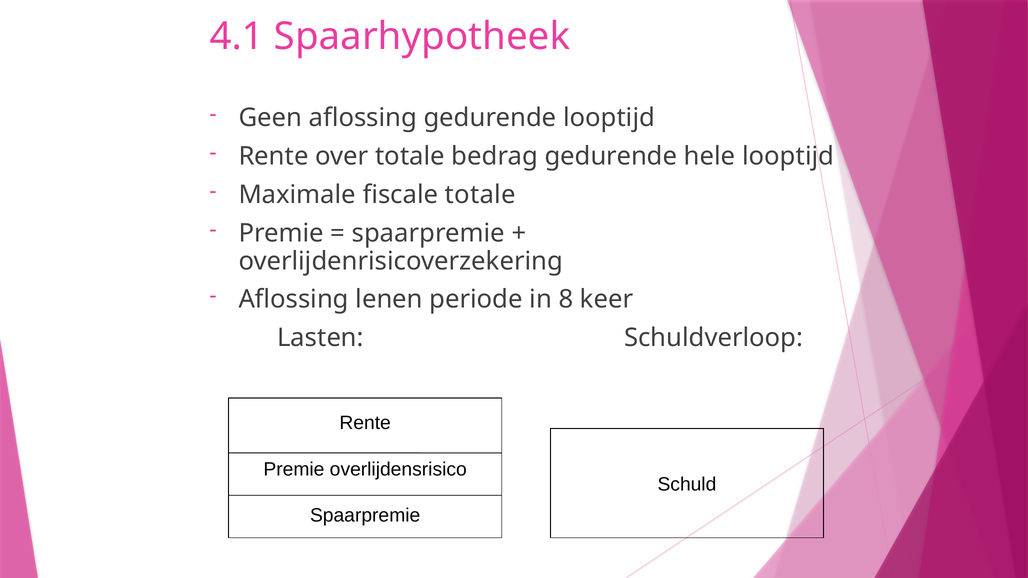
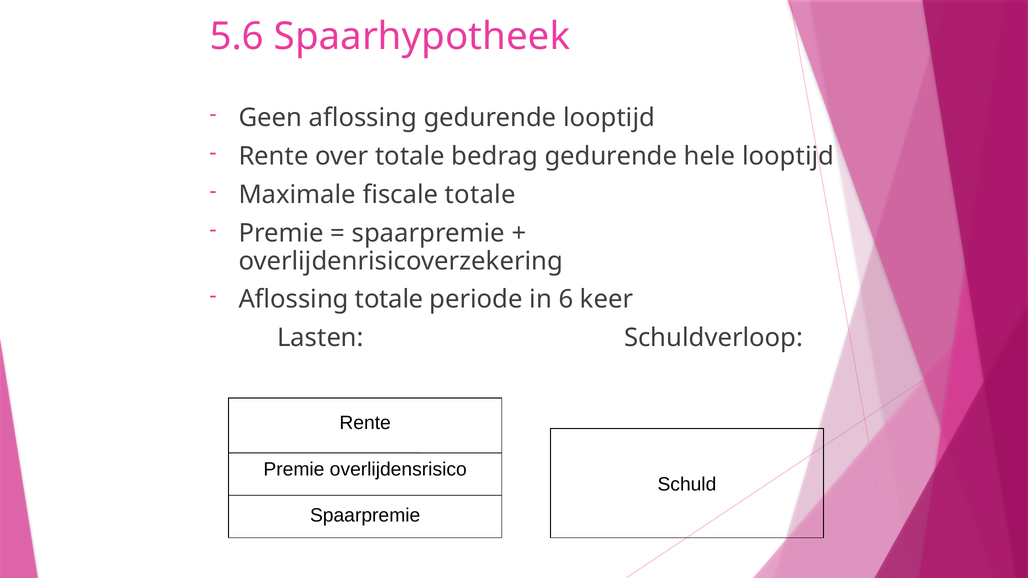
4.1: 4.1 -> 5.6 (237, 37)
Aflossing lenen: lenen -> totale (389, 300)
8: 8 -> 6 (566, 300)
